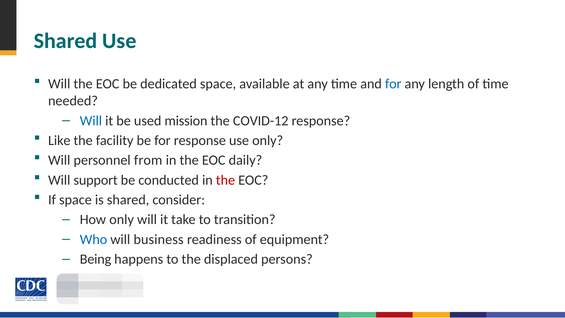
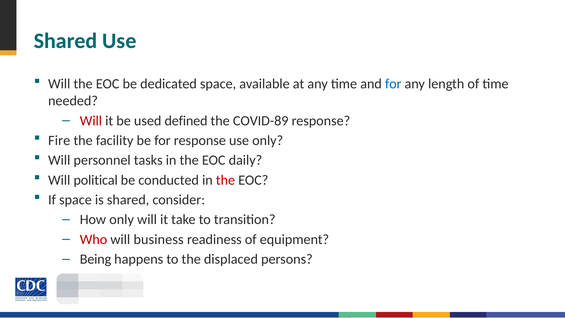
Will colour: blue -> red (91, 121)
mission: mission -> defined (186, 121)
COVID-12: COVID-12 -> COVID-89 (261, 121)
Like: Like -> Fire (59, 140)
from: from -> tasks (148, 160)
support: support -> political (96, 180)
Who colour: blue -> red (94, 239)
